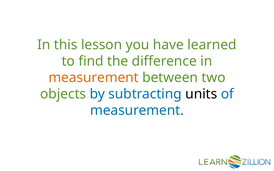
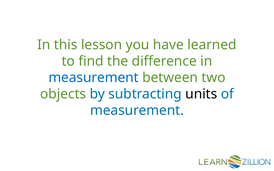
measurement colour: orange -> blue (94, 78)
